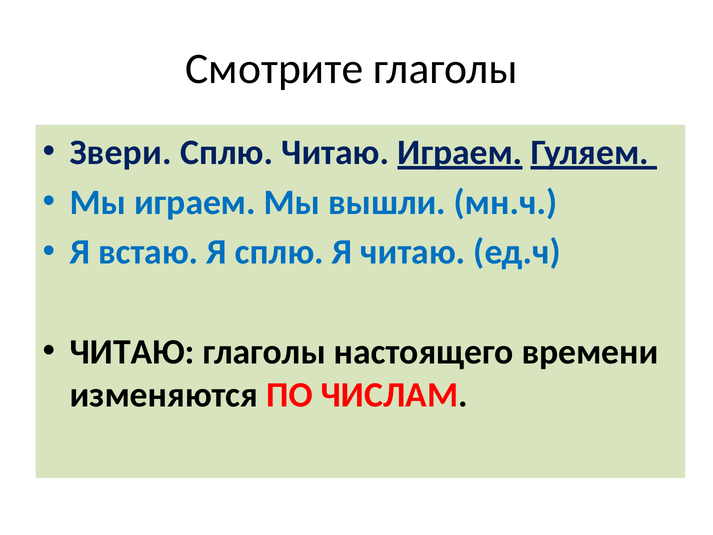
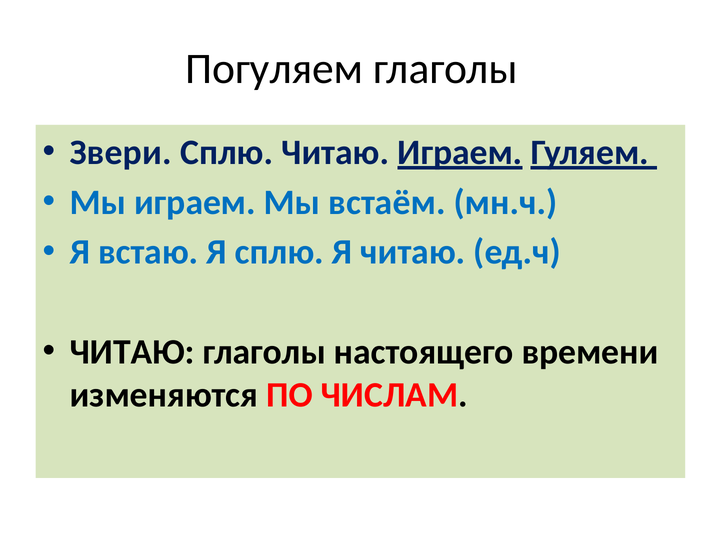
Смотрите: Смотрите -> Погуляем (274, 69)
вышли: вышли -> встаём (387, 202)
